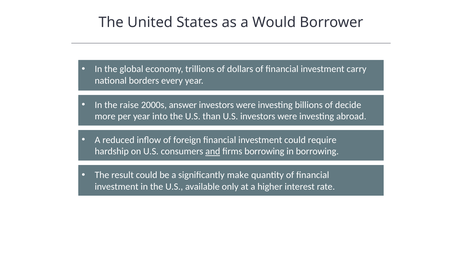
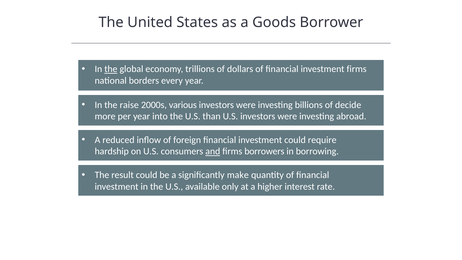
Would: Would -> Goods (274, 23)
the underline: none -> present (111, 69)
investment carry: carry -> firms (357, 69)
answer: answer -> various (183, 105)
firms borrowing: borrowing -> borrowers (264, 151)
